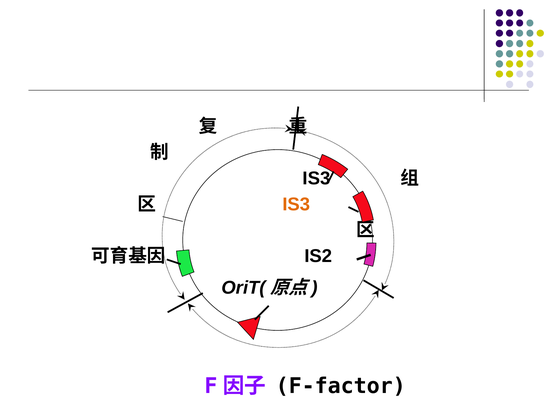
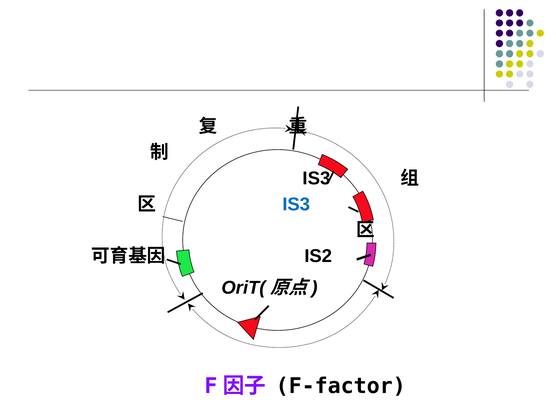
IS3 colour: orange -> blue (296, 204)
